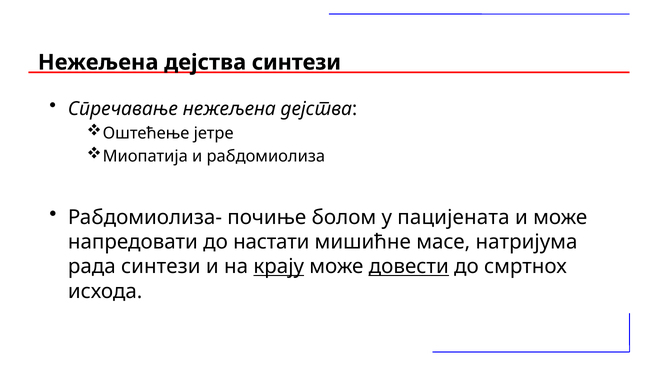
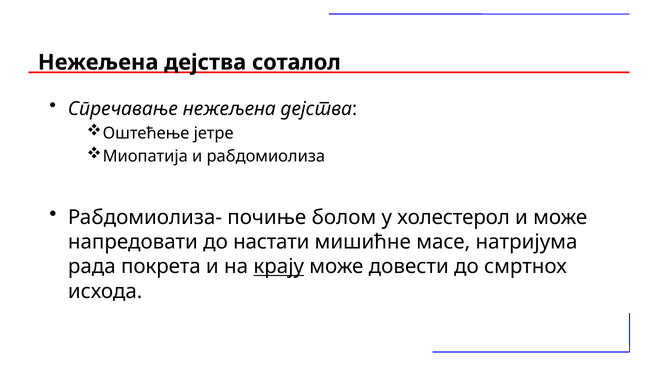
дејства синтези: синтези -> соталол (296, 62)
пацијената: пацијената -> холестерол (454, 217)
рада синтези: синтези -> покрета (161, 267)
довести underline: present -> none (409, 267)
